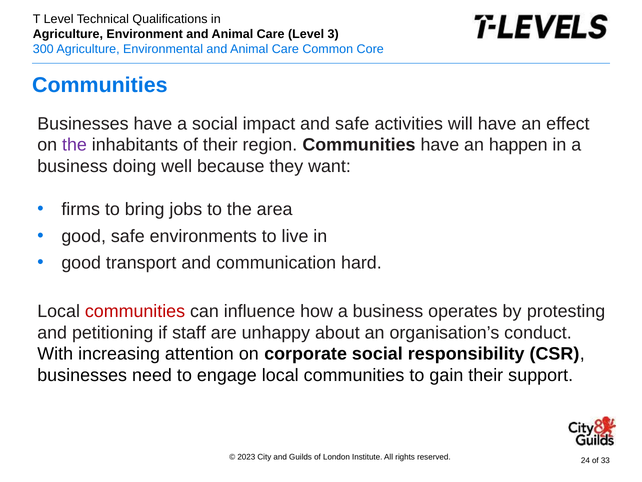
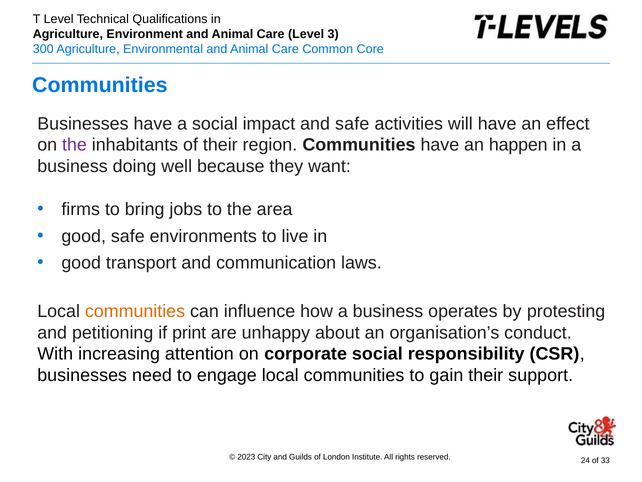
hard: hard -> laws (361, 263)
communities colour: red -> orange (135, 311)
staff: staff -> print (189, 332)
